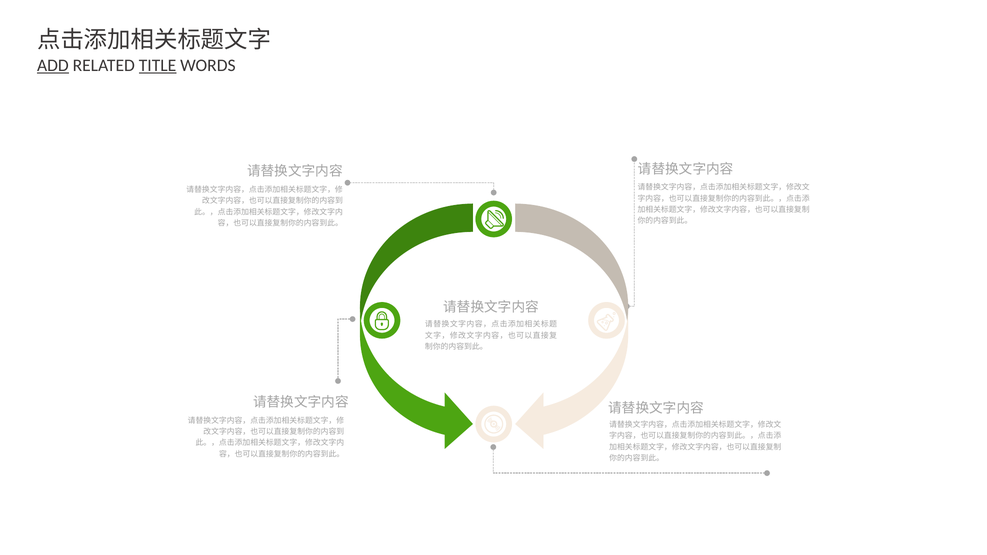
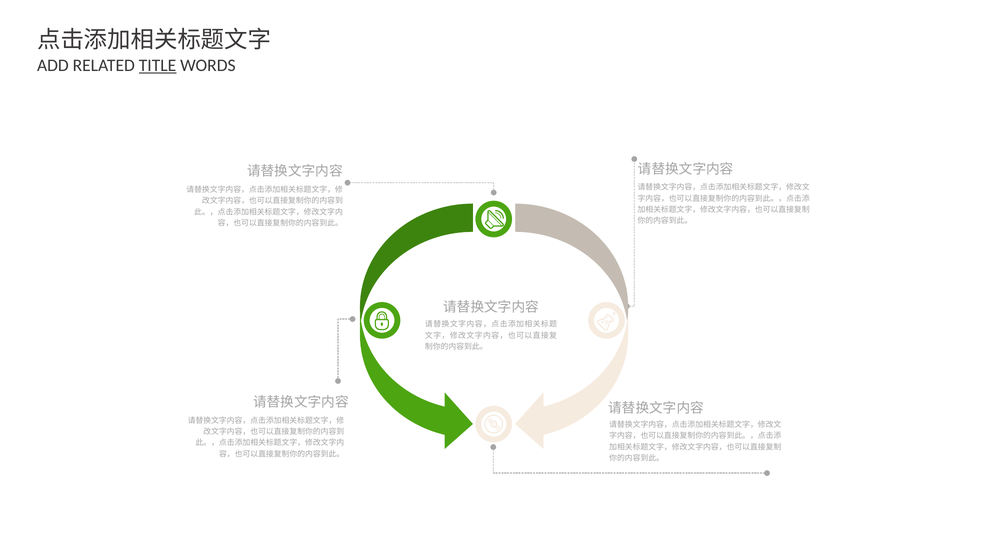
ADD underline: present -> none (53, 66)
